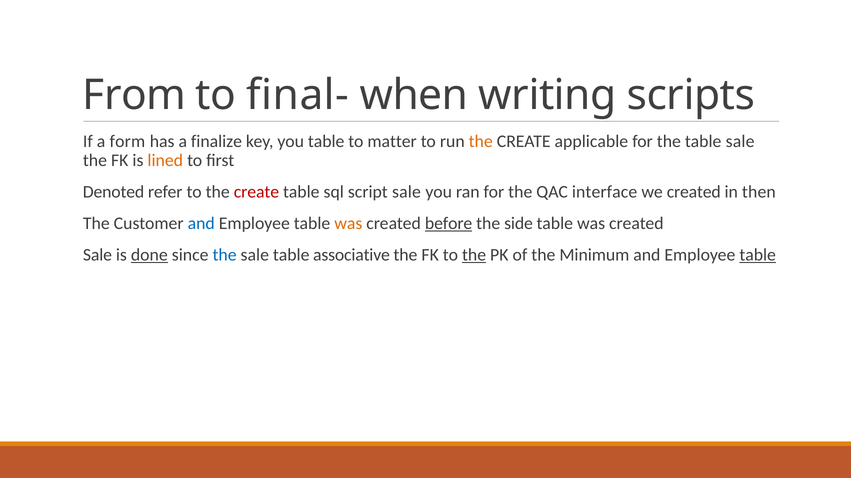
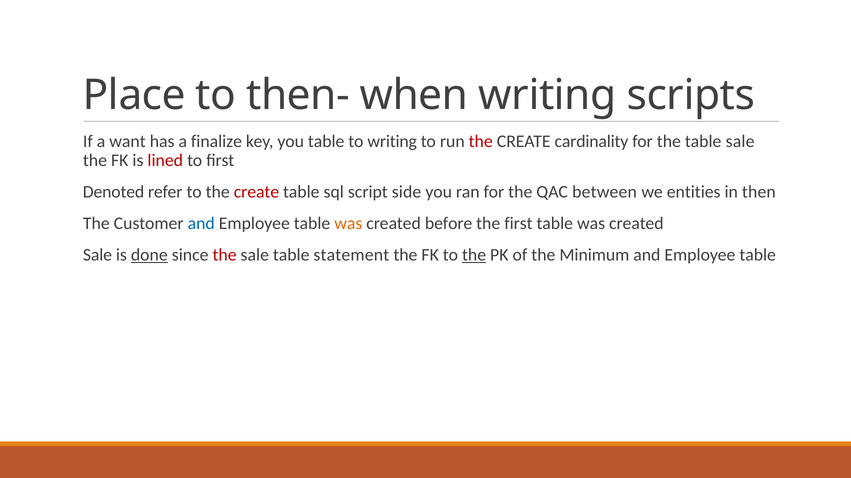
From: From -> Place (134, 95)
final-: final- -> then- (298, 95)
form: form -> want (128, 141)
to matter: matter -> writing (392, 141)
the colour: orange -> red (481, 141)
applicable: applicable -> cardinality (591, 141)
lined colour: orange -> red (165, 161)
script sale: sale -> side (407, 192)
interface: interface -> between (605, 192)
we created: created -> entities (694, 192)
before underline: present -> none (449, 224)
the side: side -> first (518, 224)
the colour: blue -> red (225, 255)
associative: associative -> statement (351, 255)
table underline: present -> none (758, 255)
